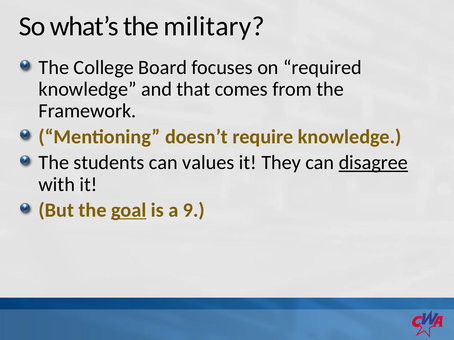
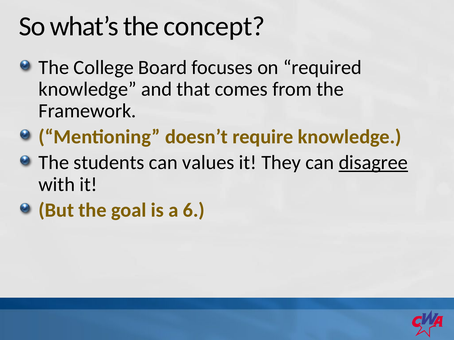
military: military -> concept (214, 26)
goal underline: present -> none (129, 210)
9: 9 -> 6 (194, 210)
